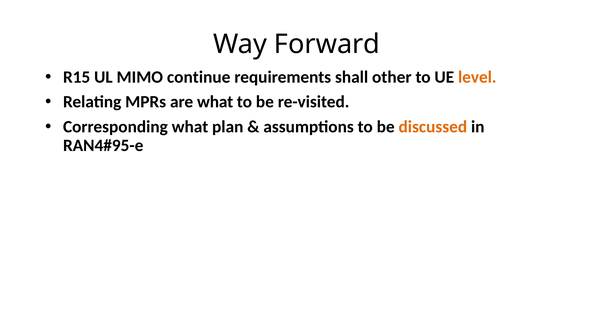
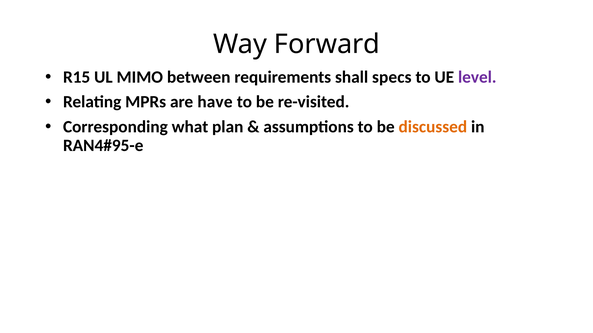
continue: continue -> between (199, 77)
other: other -> specs (392, 77)
level colour: orange -> purple (477, 77)
are what: what -> have (215, 102)
